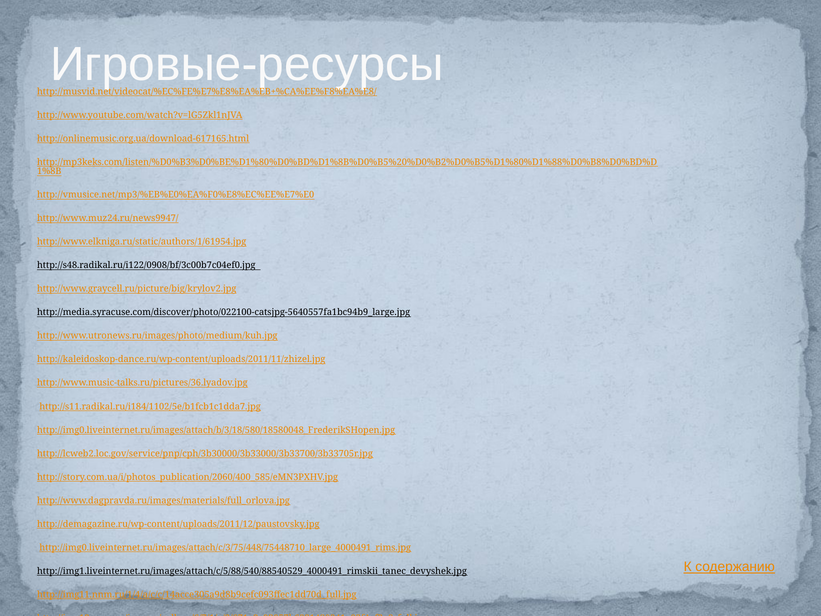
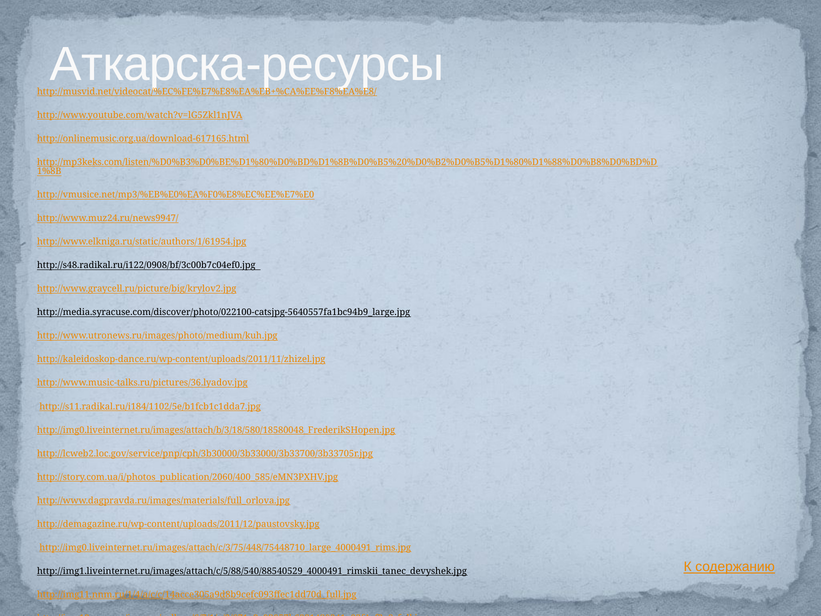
Игровые-ресурсы: Игровые-ресурсы -> Аткарска-ресурсы (247, 65)
